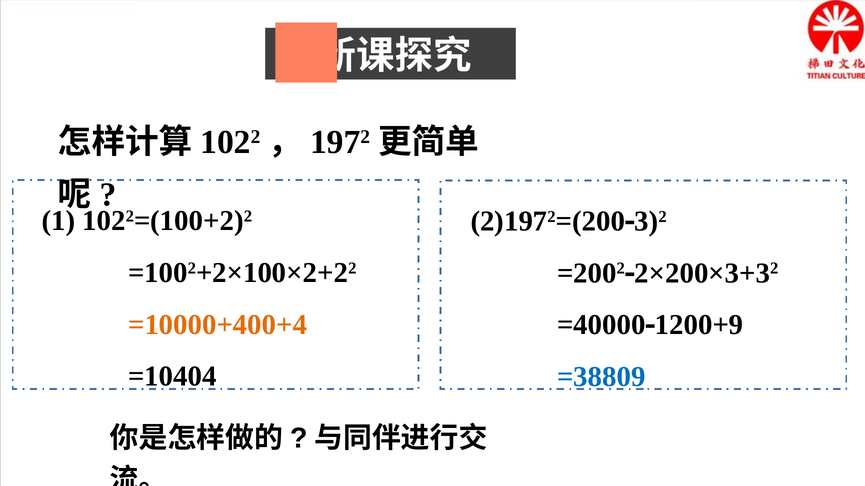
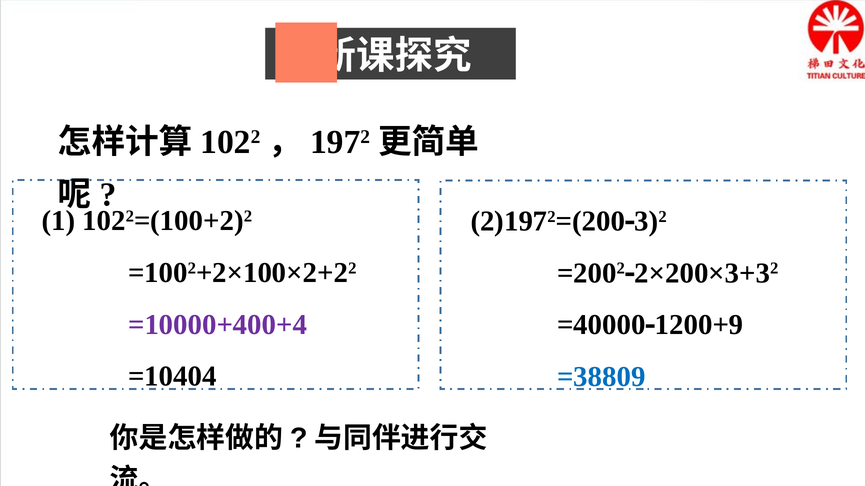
=10000+400+4 colour: orange -> purple (218, 325)
